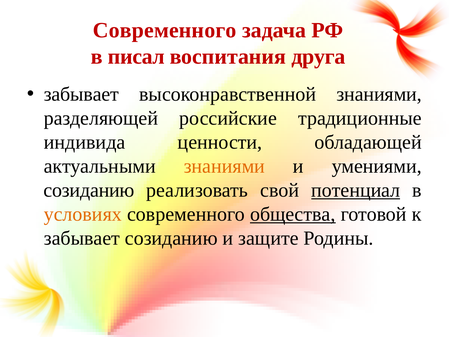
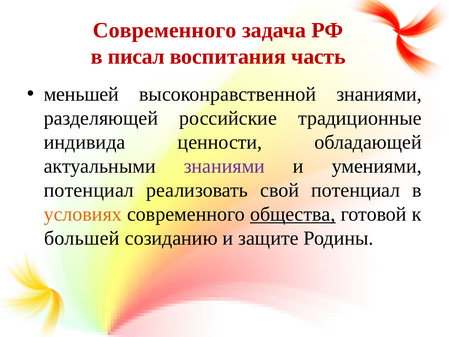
друга: друга -> часть (318, 57)
забывает: забывает -> меньшей (81, 94)
знаниями colour: orange -> purple (224, 166)
созиданию: созиданию -> потенциал (89, 190)
потенциал underline: present -> none (356, 190)
забывает: забывает -> большей (82, 238)
